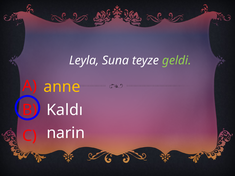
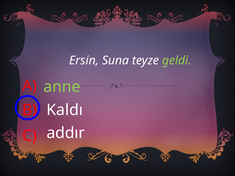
Leyla: Leyla -> Ersin (84, 61)
anne colour: yellow -> light green (62, 87)
narin: narin -> addır (66, 133)
